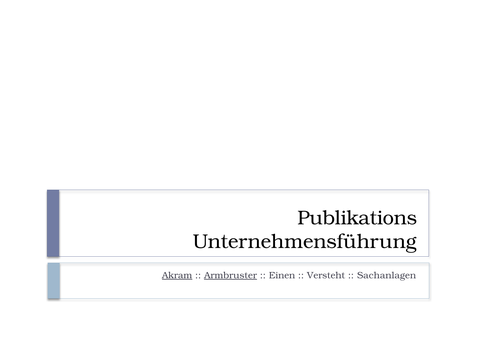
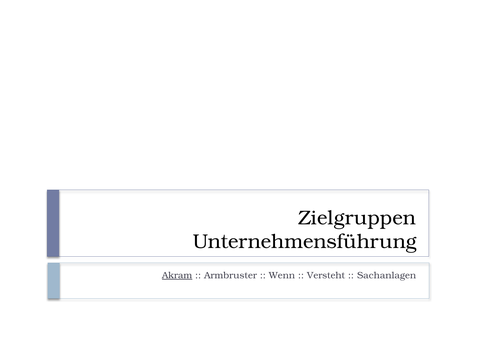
Publikations: Publikations -> Zielgruppen (357, 218)
Armbruster underline: present -> none (231, 276)
Einen: Einen -> Wenn (282, 276)
